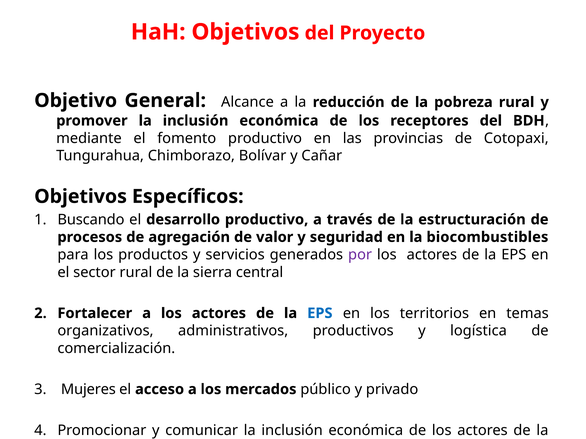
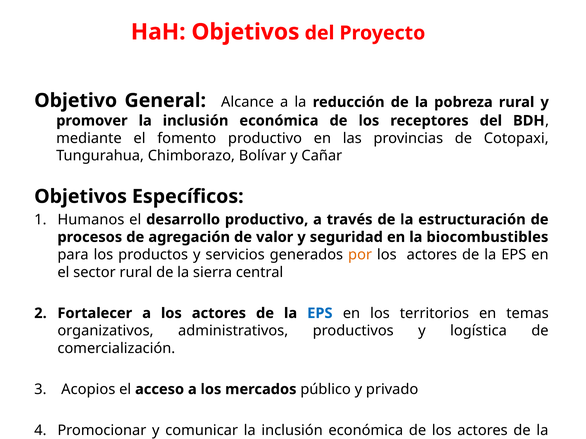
Buscando: Buscando -> Humanos (91, 220)
por colour: purple -> orange (360, 255)
Mujeres: Mujeres -> Acopios (88, 390)
